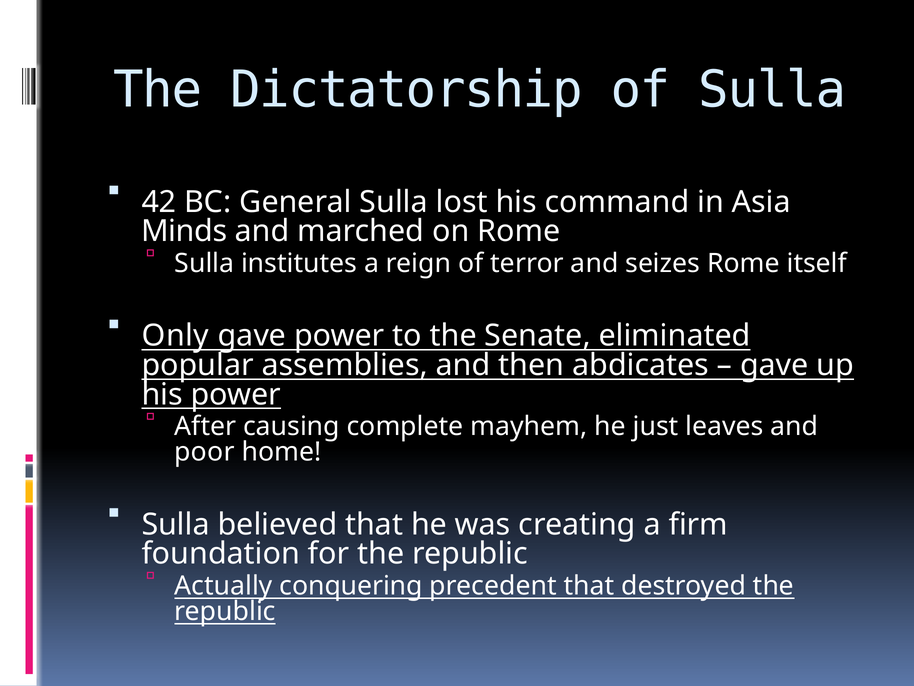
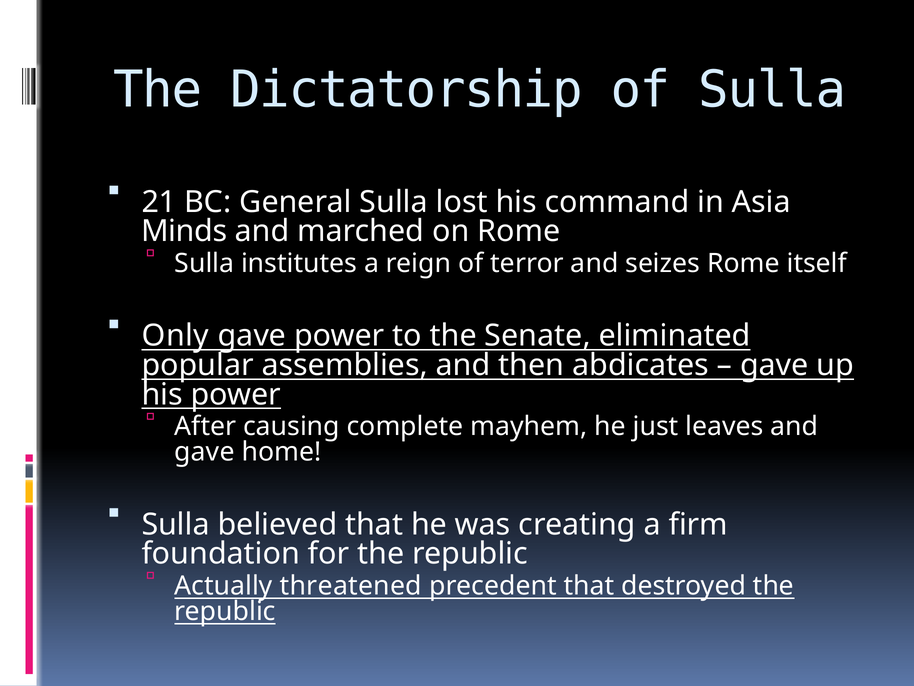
42: 42 -> 21 (159, 202)
poor: poor -> gave (205, 452)
conquering: conquering -> threatened (351, 586)
